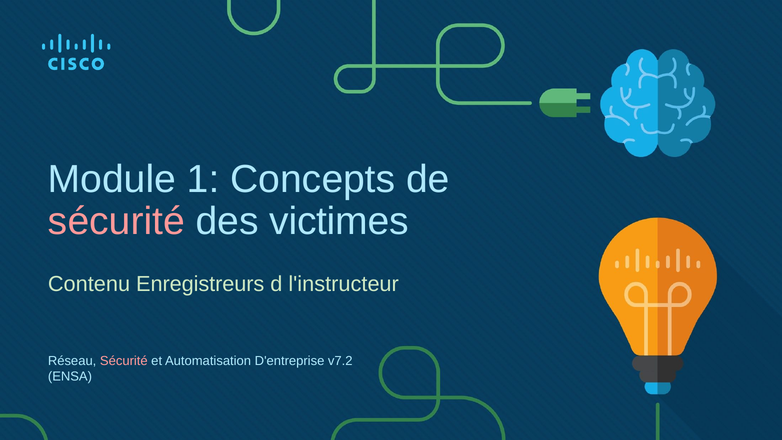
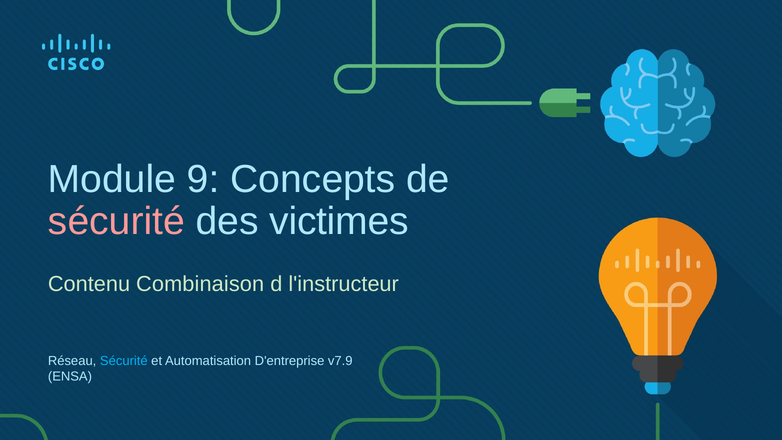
1: 1 -> 9 (203, 179)
Enregistreurs: Enregistreurs -> Combinaison (200, 284)
Sécurité colour: pink -> light blue (124, 361)
v7.2: v7.2 -> v7.9 (340, 361)
